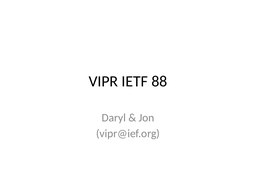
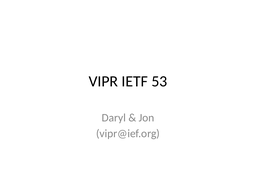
88: 88 -> 53 (159, 81)
